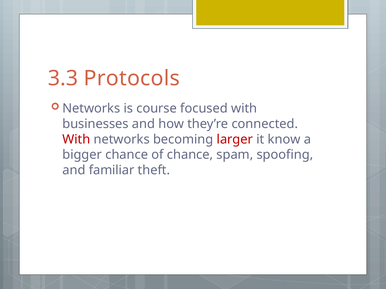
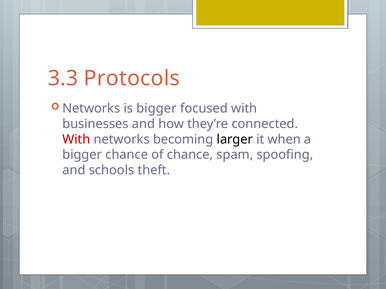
is course: course -> bigger (157, 109)
larger colour: red -> black (235, 140)
know: know -> when (284, 140)
familiar: familiar -> schools (112, 170)
